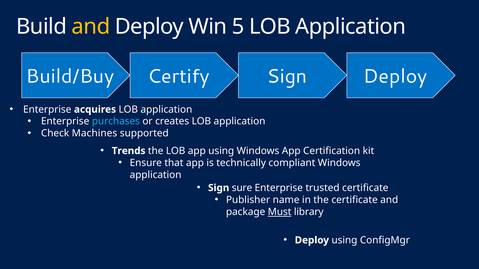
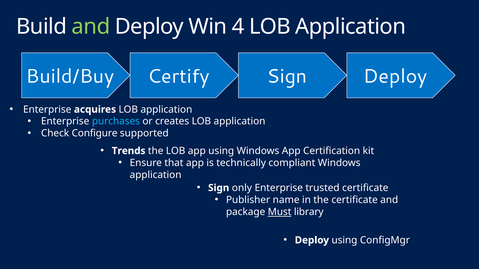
and colour: yellow -> light green (91, 27)
5: 5 -> 4 (238, 27)
Machines: Machines -> Configure (95, 134)
sure: sure -> only (242, 188)
